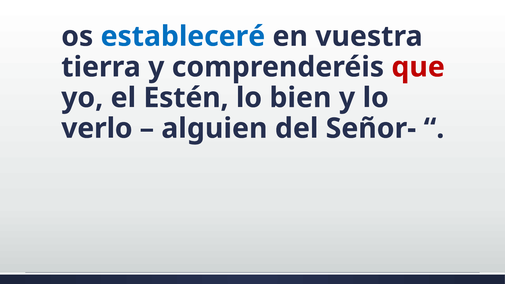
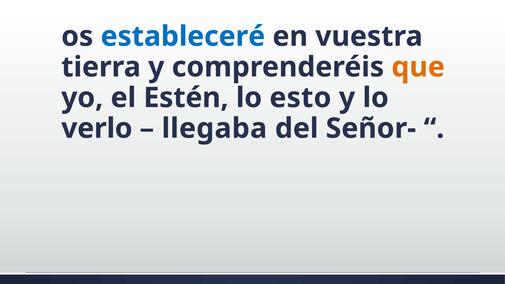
que colour: red -> orange (418, 67)
bien: bien -> esto (300, 98)
alguien: alguien -> llegaba (214, 128)
